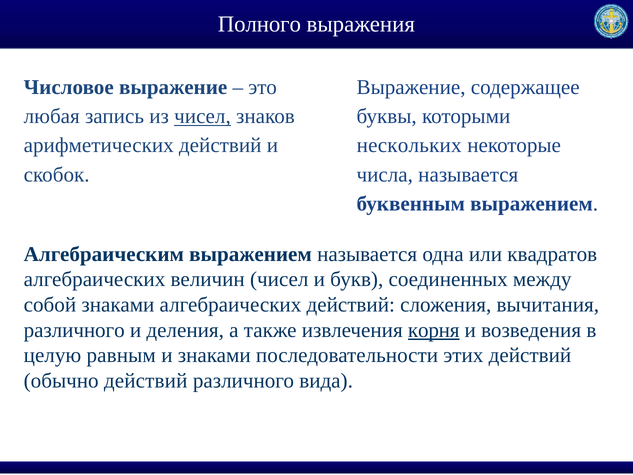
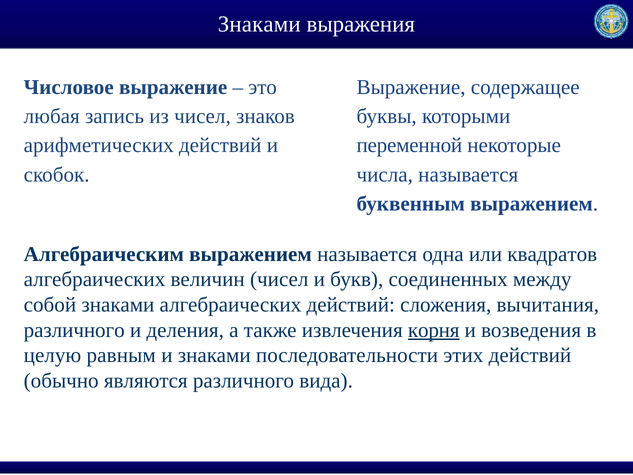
Полного: Полного -> Знаками (259, 24)
чисел underline: present -> none (202, 116)
нескольких: нескольких -> переменной (409, 145)
обычно действий: действий -> являются (146, 381)
